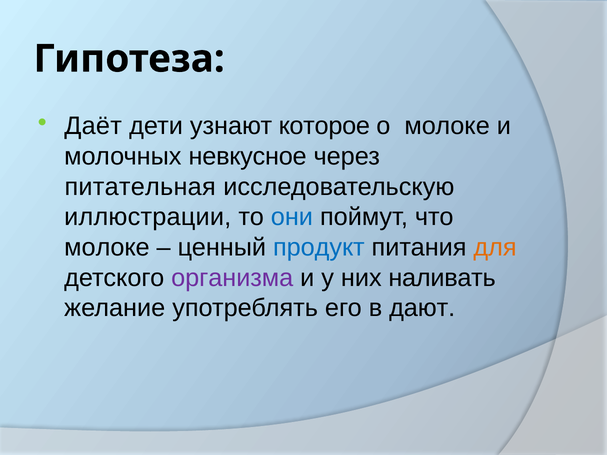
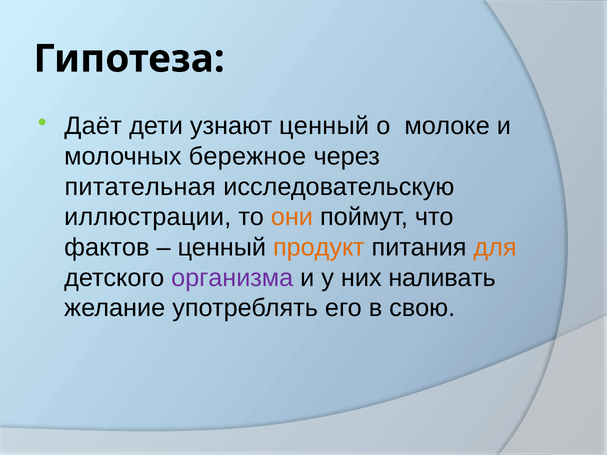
узнают которое: которое -> ценный (324, 126)
невкусное: невкусное -> бережное (247, 157)
они colour: blue -> orange (292, 217)
молоке: молоке -> фактов (107, 248)
продукт colour: blue -> orange (319, 248)
дают: дают -> свою (422, 308)
